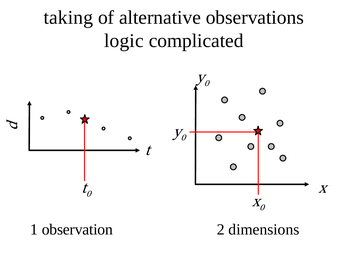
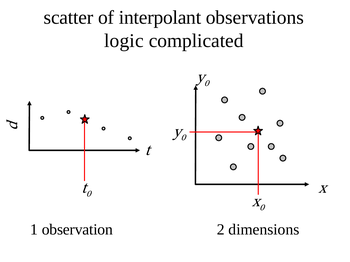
taking: taking -> scatter (68, 17)
alternative: alternative -> interpolant (160, 17)
